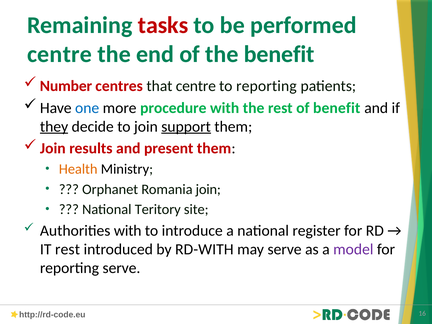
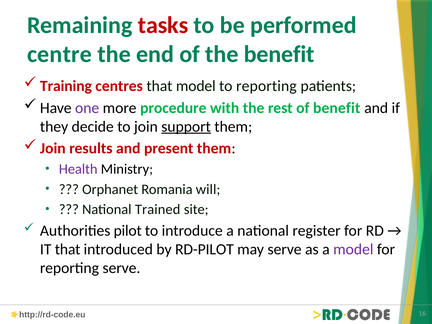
Number: Number -> Training (66, 86)
that centre: centre -> model (196, 86)
one colour: blue -> purple (87, 108)
they underline: present -> none (54, 127)
Health colour: orange -> purple (78, 169)
Romania join: join -> will (208, 189)
Teritory: Teritory -> Trained (158, 209)
Authorities with: with -> pilot (128, 231)
IT rest: rest -> that (68, 249)
RD-WITH: RD-WITH -> RD-PILOT (204, 249)
